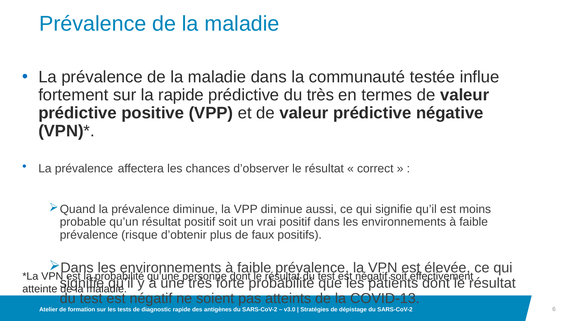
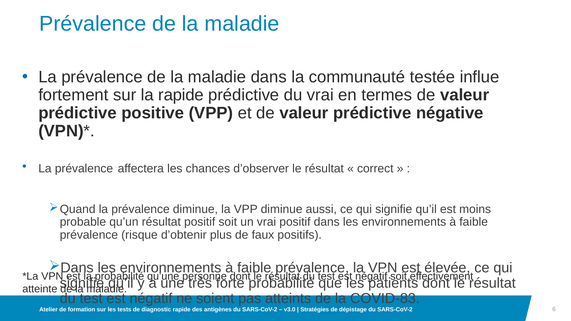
du très: très -> vrai (320, 95)
COVID-13: COVID-13 -> COVID-83 (385, 299)
